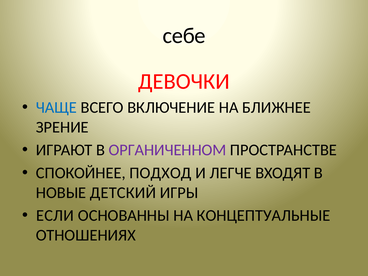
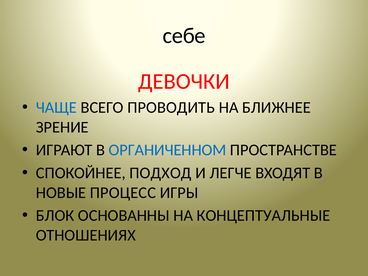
ВКЛЮЧЕНИЕ: ВКЛЮЧЕНИЕ -> ПРОВОДИТЬ (171, 108)
ОРГАНИЧЕННОМ colour: purple -> blue (168, 150)
ДЕТСКИЙ: ДЕТСКИЙ -> ПРОЦЕСС (123, 193)
ЕСЛИ: ЕСЛИ -> БЛОК (55, 216)
